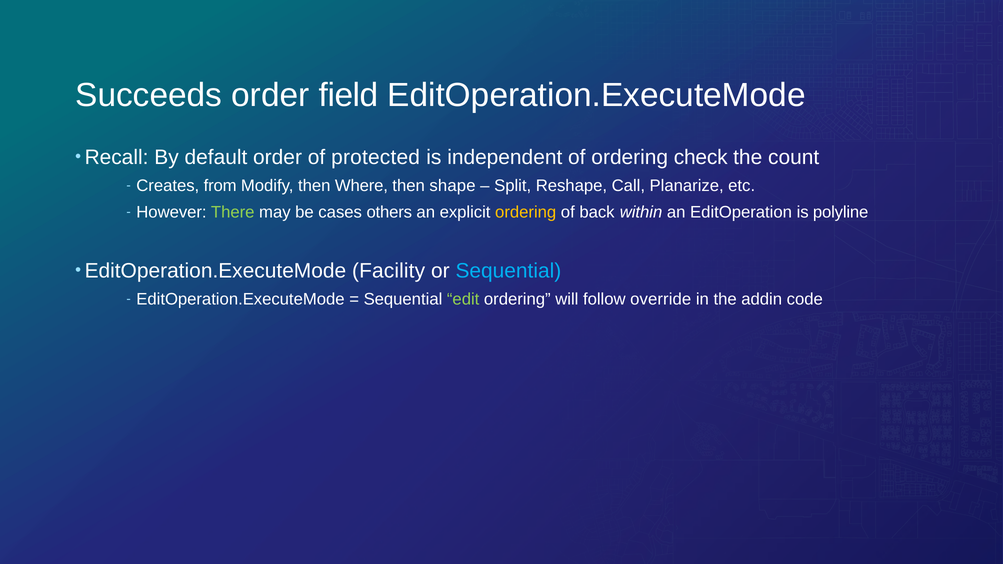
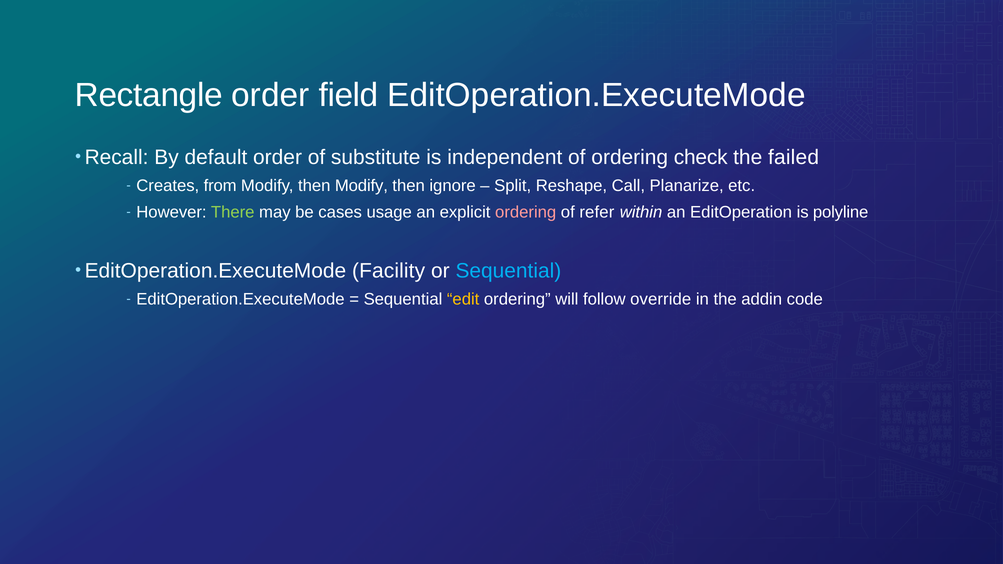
Succeeds: Succeeds -> Rectangle (149, 95)
protected: protected -> substitute (376, 157)
count: count -> failed (794, 157)
then Where: Where -> Modify (361, 186)
shape: shape -> ignore (453, 186)
others: others -> usage (389, 212)
ordering colour: yellow -> pink (526, 212)
back: back -> refer (597, 212)
edit colour: light green -> yellow (463, 299)
